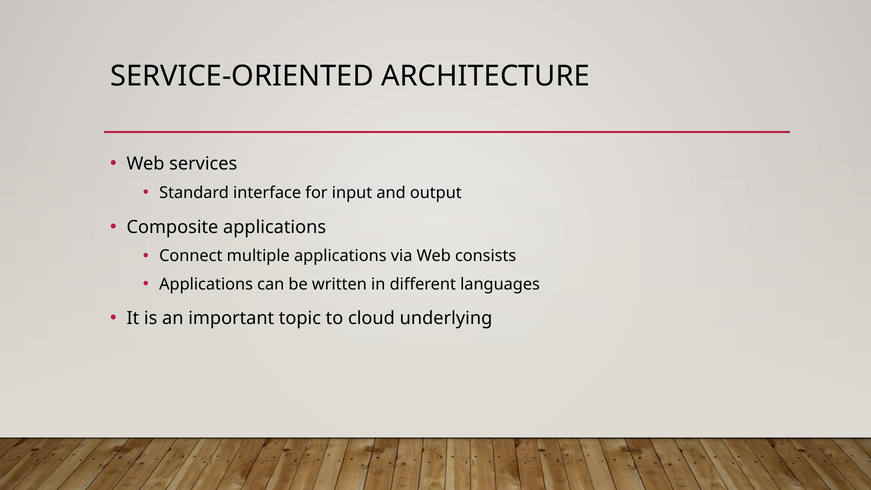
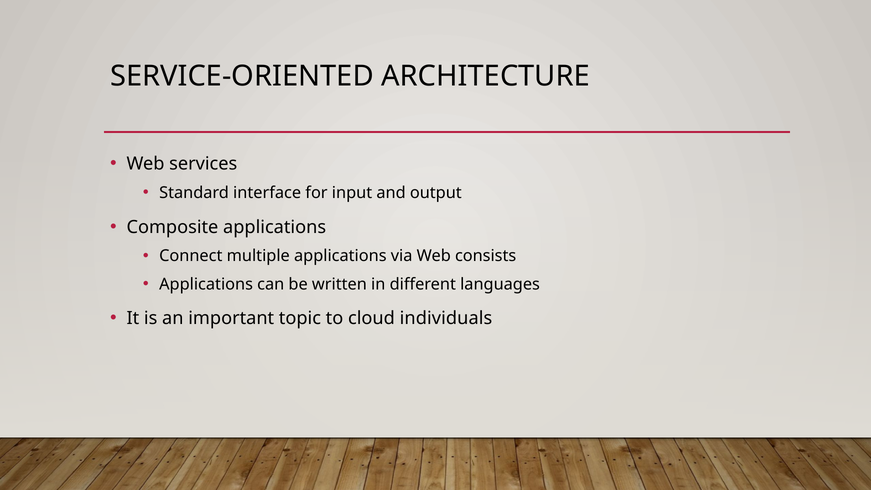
underlying: underlying -> individuals (446, 318)
